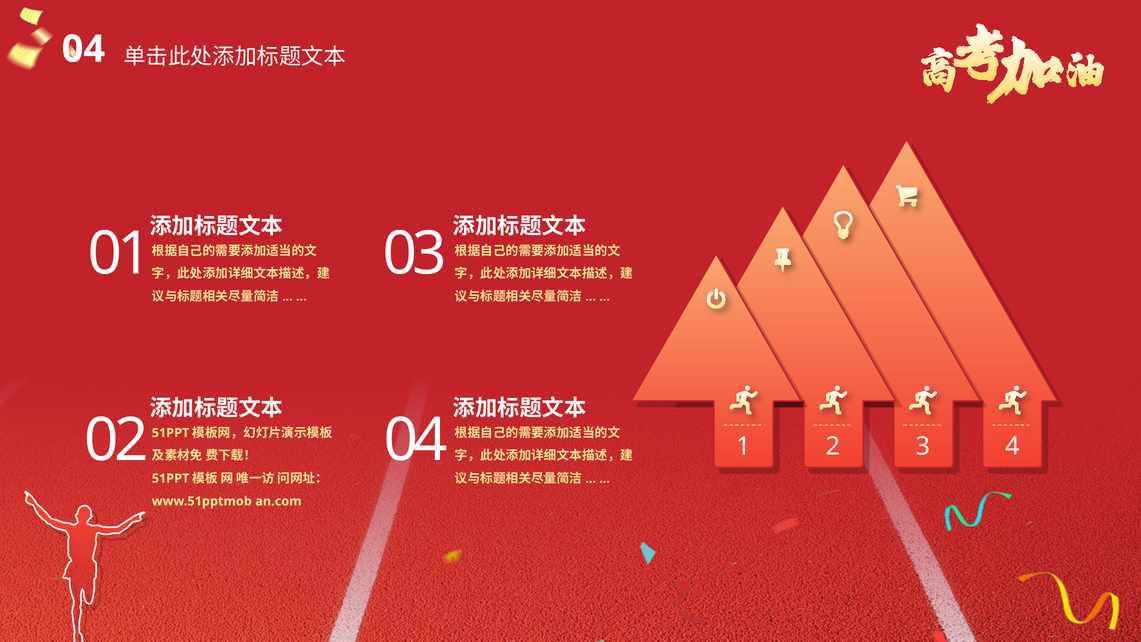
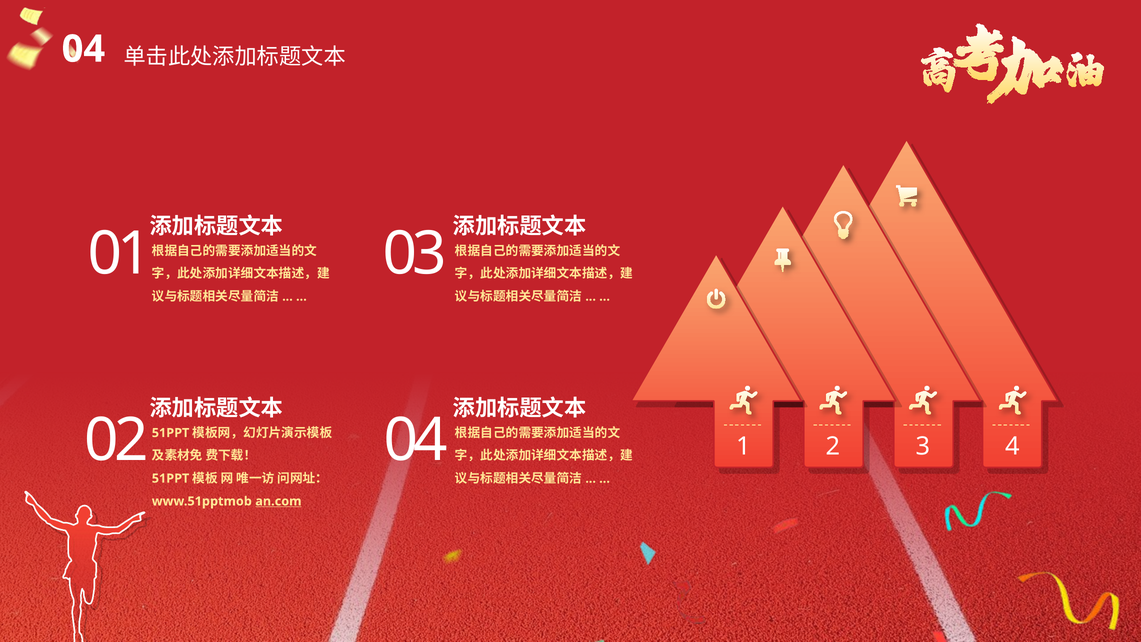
an.com underline: none -> present (278, 501)
